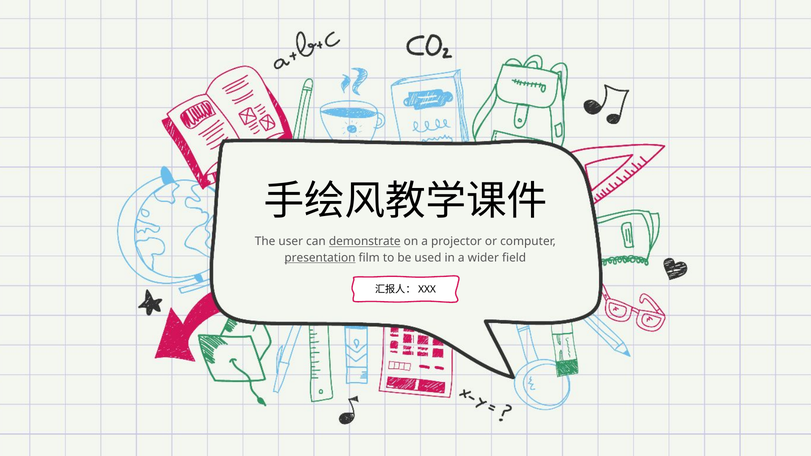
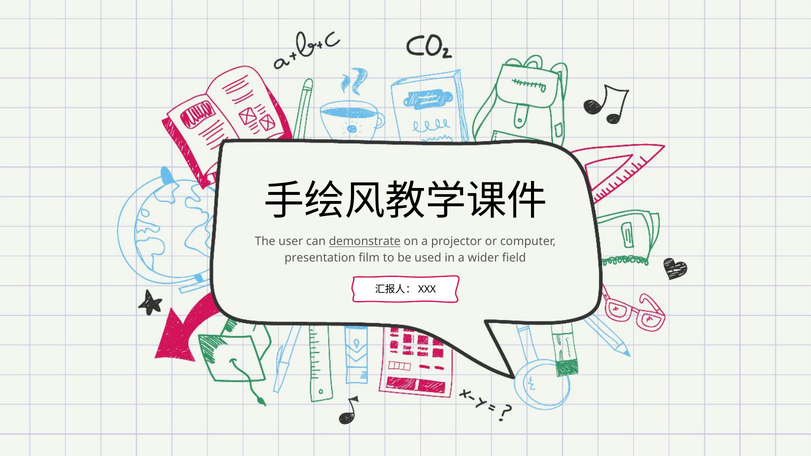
presentation underline: present -> none (320, 258)
